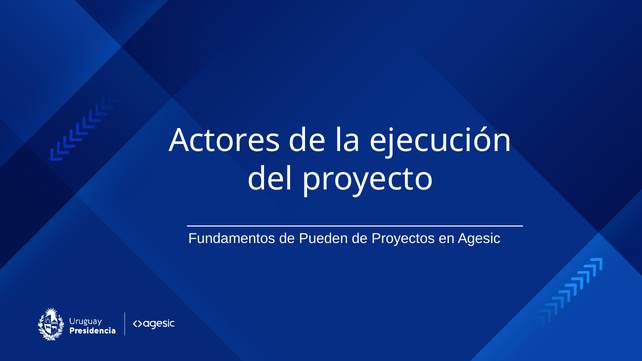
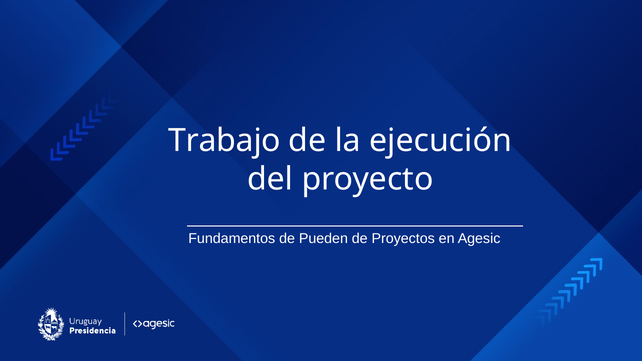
Actores: Actores -> Trabajo (225, 141)
